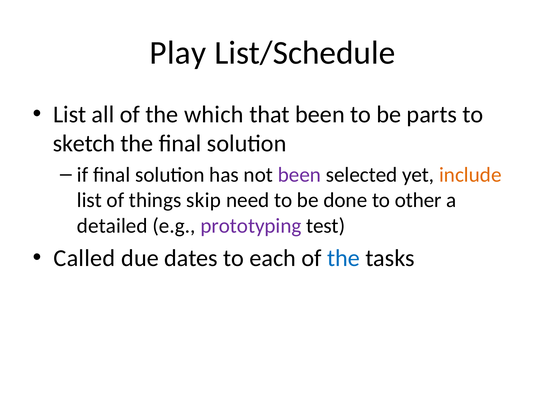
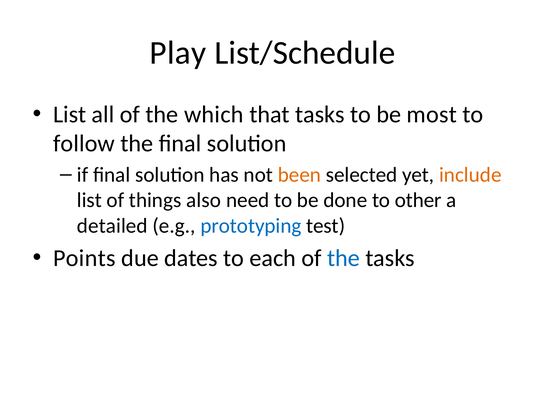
that been: been -> tasks (320, 114)
parts: parts -> most (432, 114)
sketch: sketch -> follow (84, 143)
been colour: purple -> orange (299, 175)
skip: skip -> also (204, 200)
prototyping colour: purple -> blue (251, 226)
Called: Called -> Points (84, 258)
